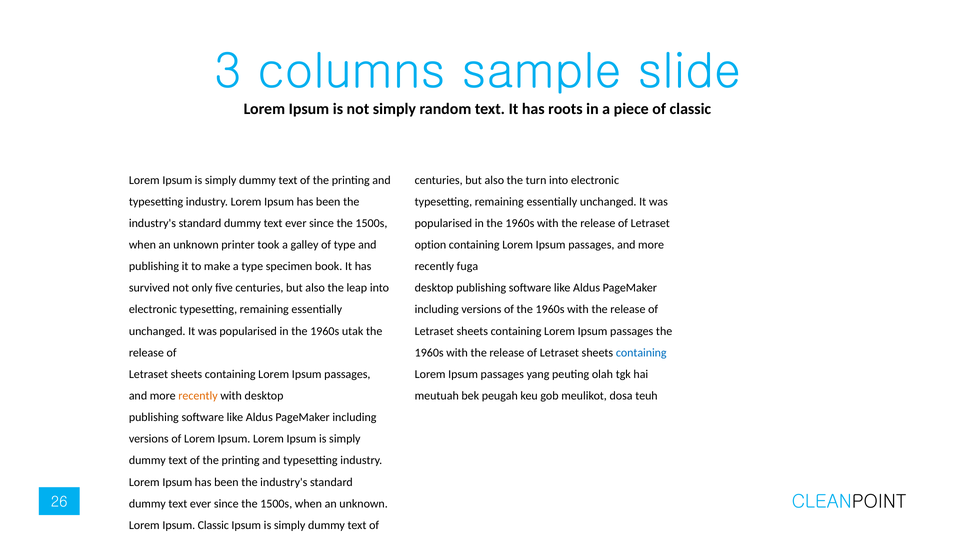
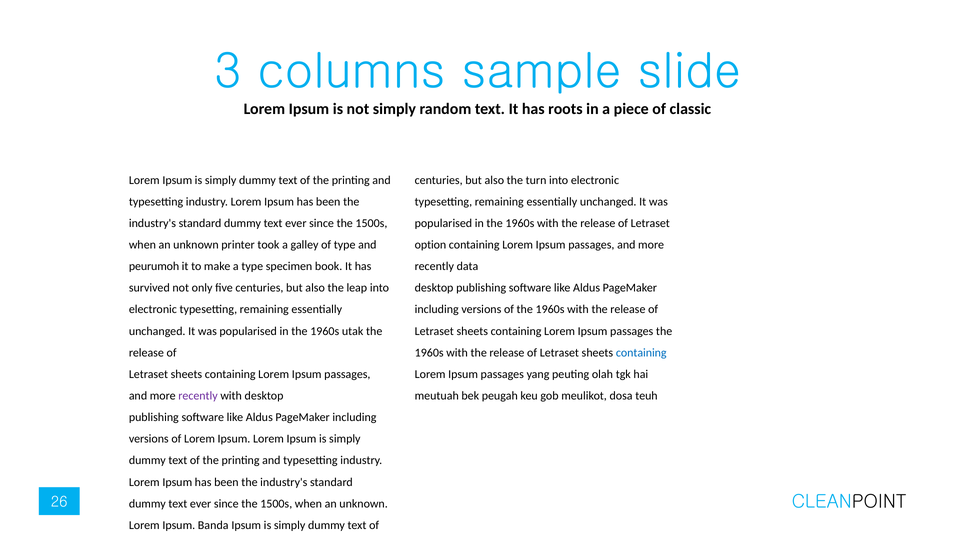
publishing: publishing -> peurumoh (154, 266)
fuga: fuga -> data (467, 266)
recently colour: orange -> purple (198, 396)
Ipsum Classic: Classic -> Banda (213, 525)
